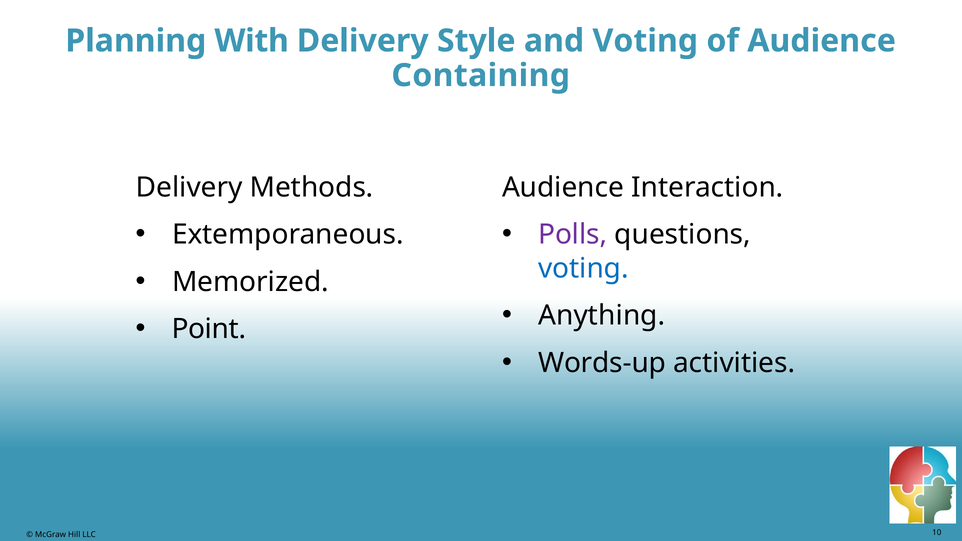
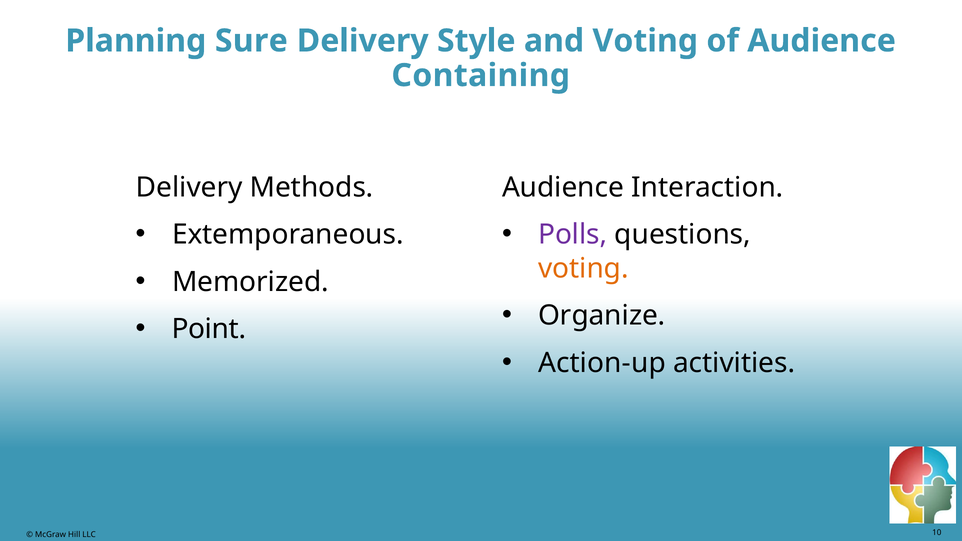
With: With -> Sure (251, 41)
voting colour: blue -> orange (583, 268)
Anything: Anything -> Organize (602, 316)
Words-up: Words-up -> Action-up (602, 363)
